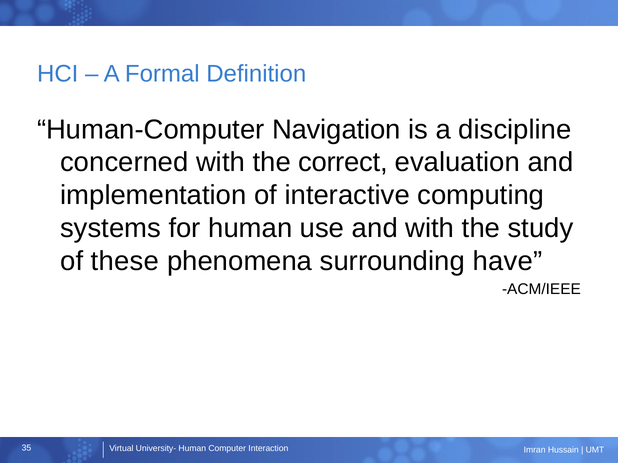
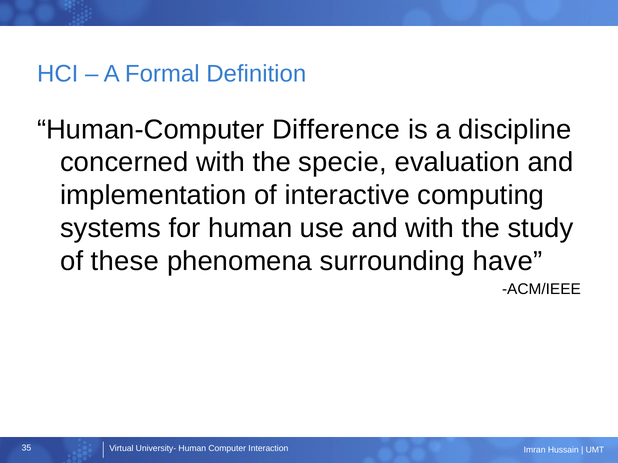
Navigation: Navigation -> Difference (336, 130)
correct: correct -> specie (343, 163)
